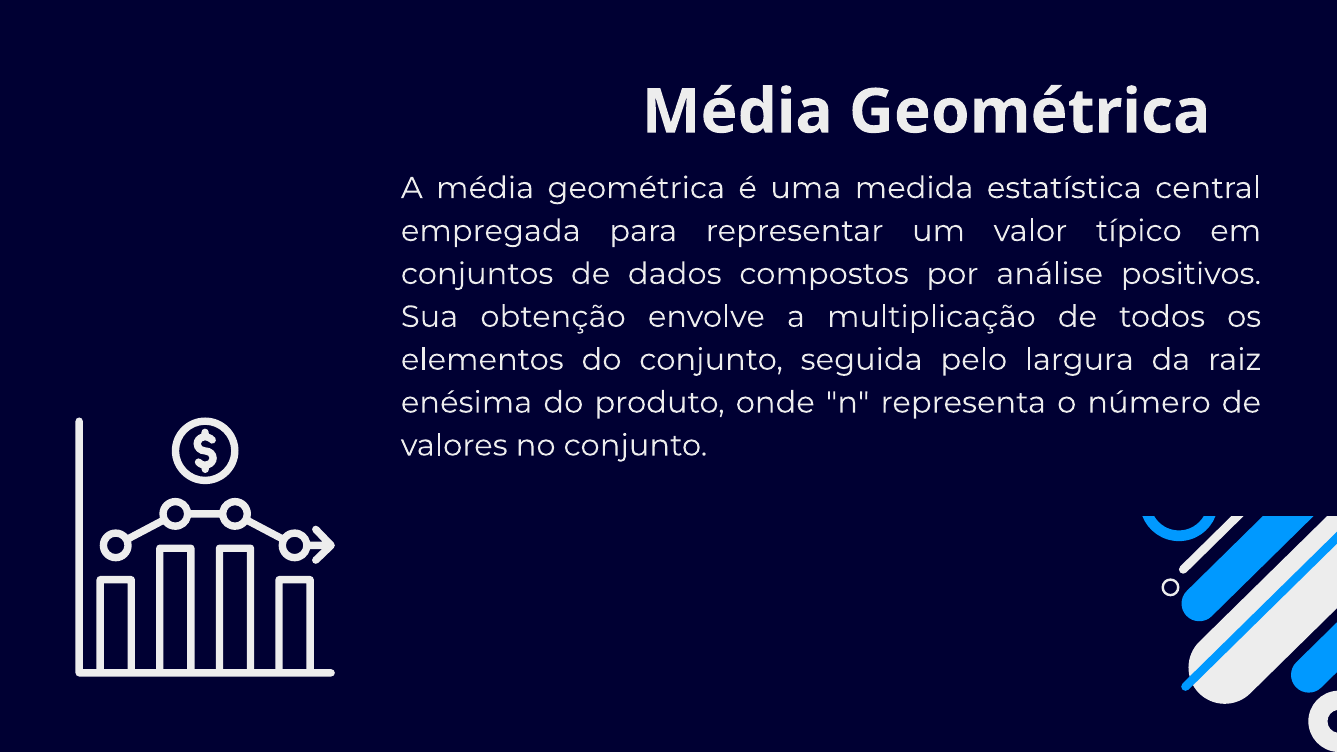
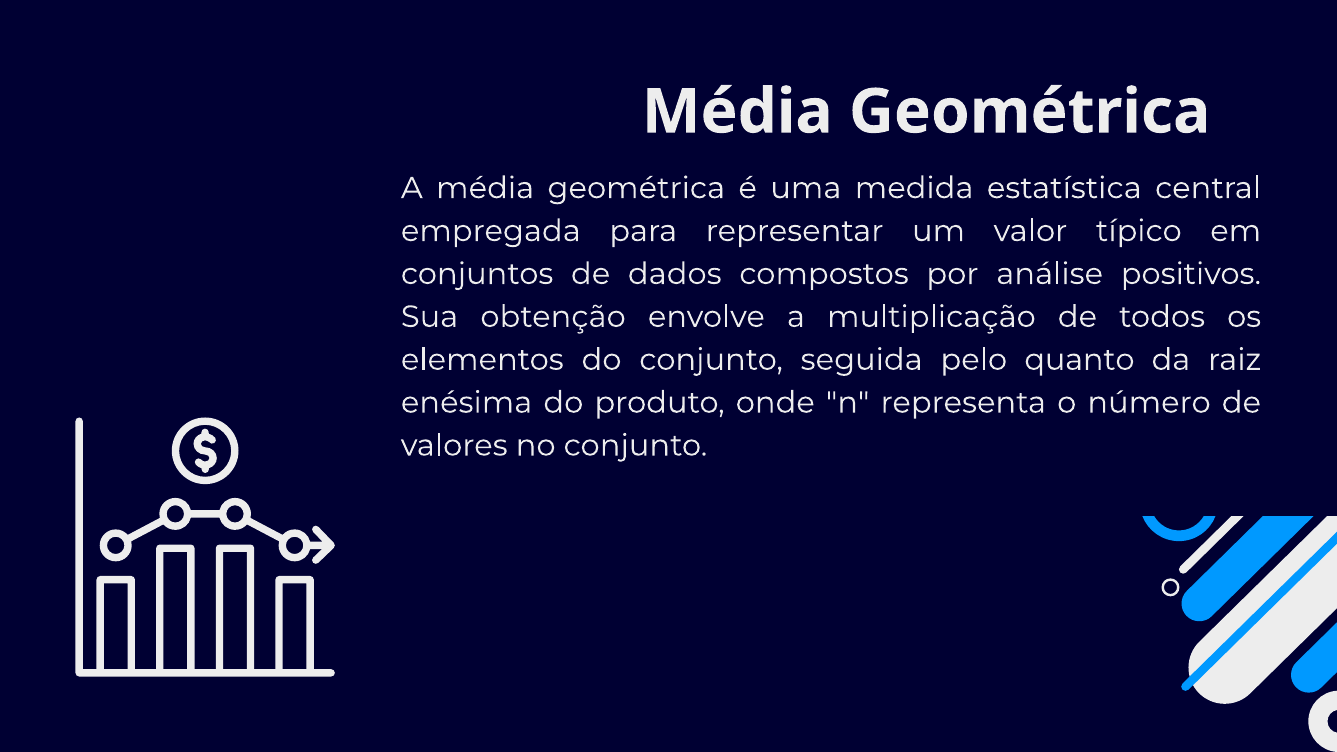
largura: largura -> quanto (1079, 360)
